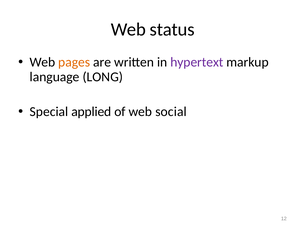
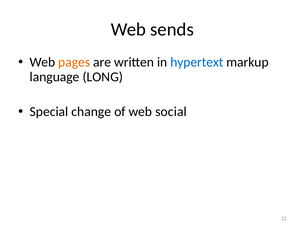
status: status -> sends (172, 30)
hypertext colour: purple -> blue (197, 62)
applied: applied -> change (91, 112)
